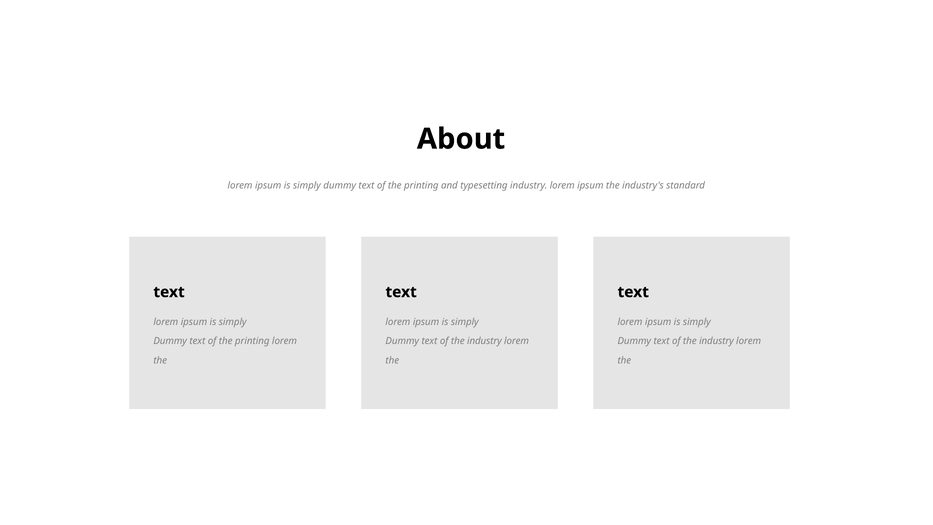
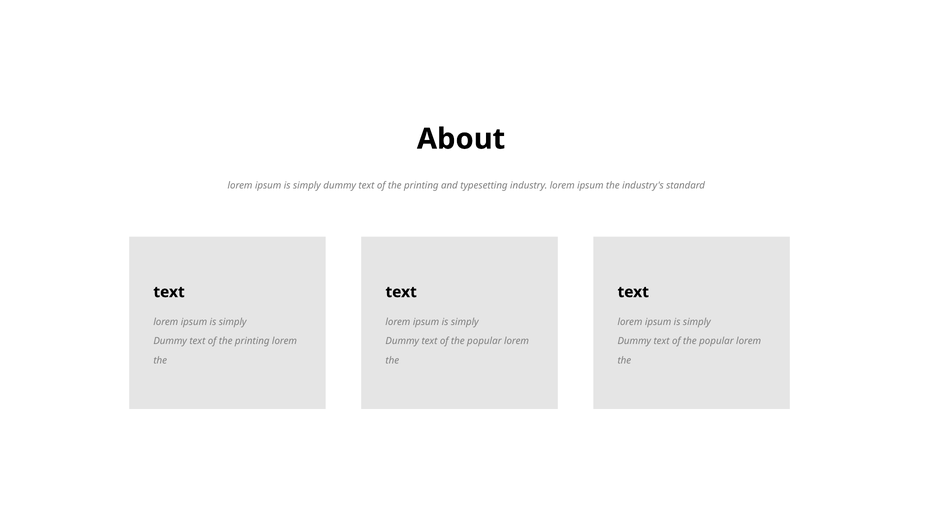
industry: industry -> popular (484, 341)
industry: industry -> popular (716, 341)
